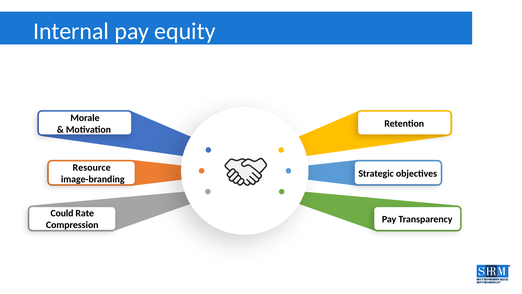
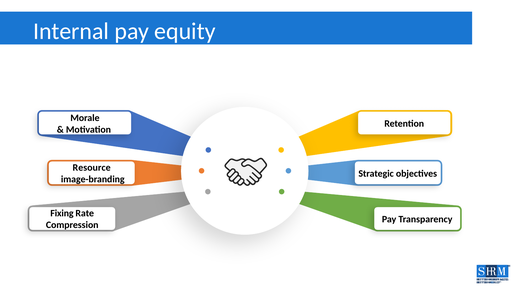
Could: Could -> Fixing (62, 213)
